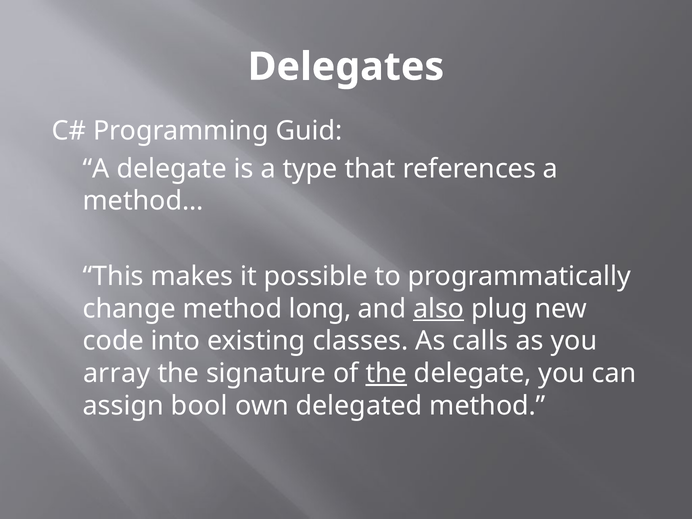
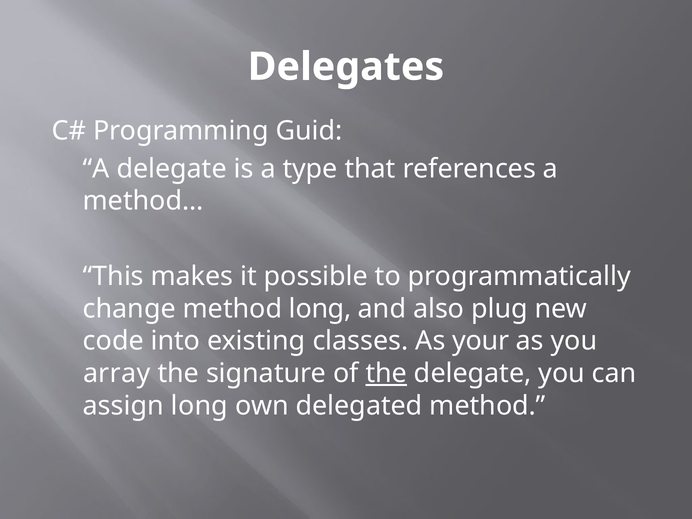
also underline: present -> none (439, 309)
calls: calls -> your (481, 341)
assign bool: bool -> long (199, 406)
